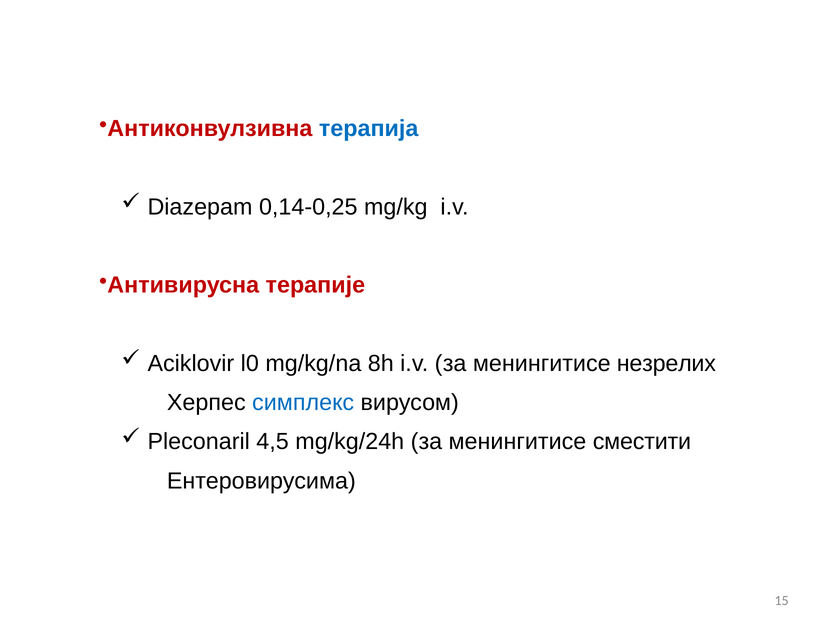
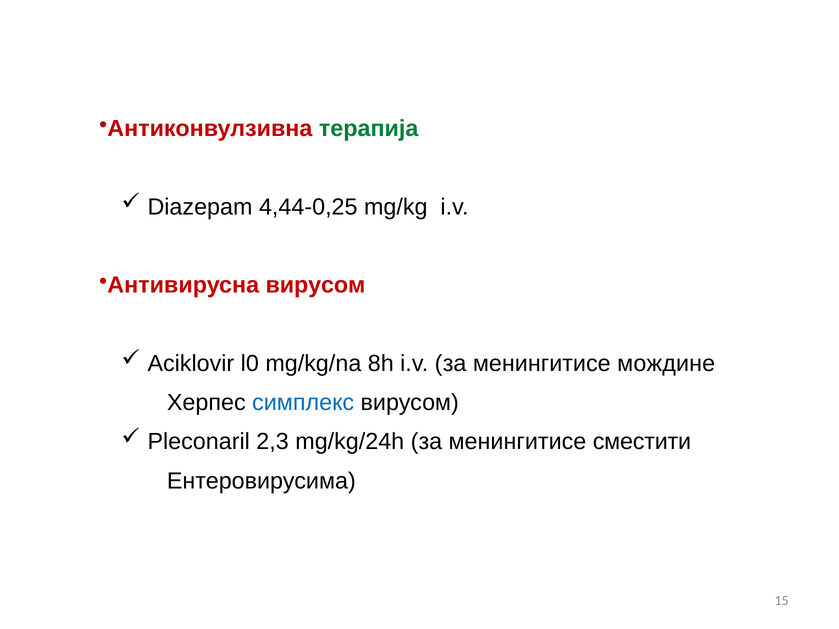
терапија colour: blue -> green (369, 129)
0,14-0,25: 0,14-0,25 -> 4,44-0,25 (308, 207)
Антивирусна терапије: терапије -> вирусом (315, 285)
незрелих: незрелих -> мождине (666, 364)
4,5: 4,5 -> 2,3 (273, 442)
